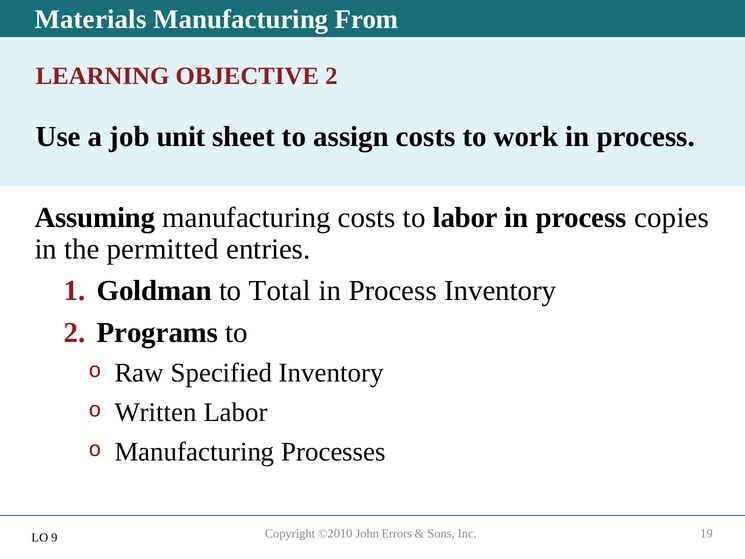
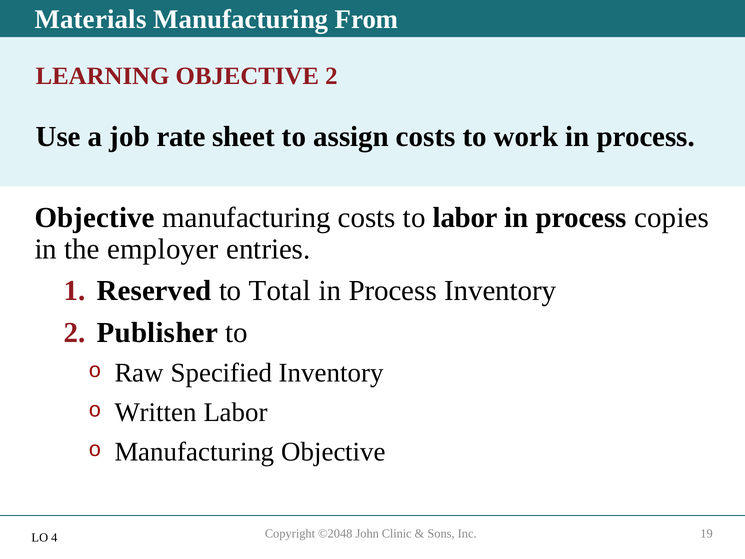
unit: unit -> rate (181, 136)
Assuming: Assuming -> Objective (95, 218)
permitted: permitted -> employer (163, 249)
Goldman: Goldman -> Reserved (154, 291)
Programs: Programs -> Publisher (157, 332)
Manufacturing Processes: Processes -> Objective (333, 452)
©2010: ©2010 -> ©2048 (335, 534)
Errors: Errors -> Clinic (397, 534)
9: 9 -> 4 (54, 538)
